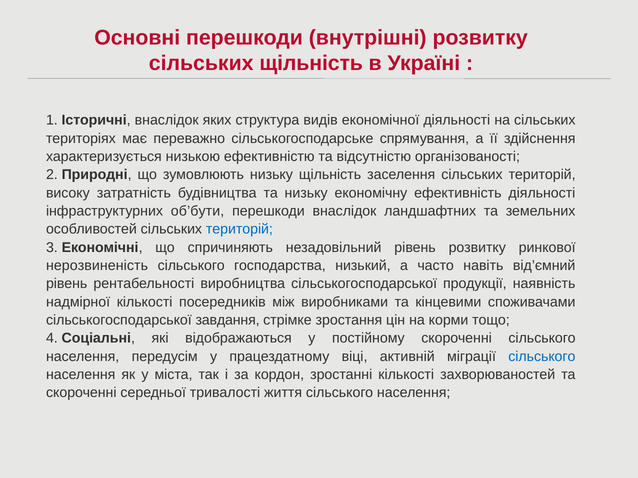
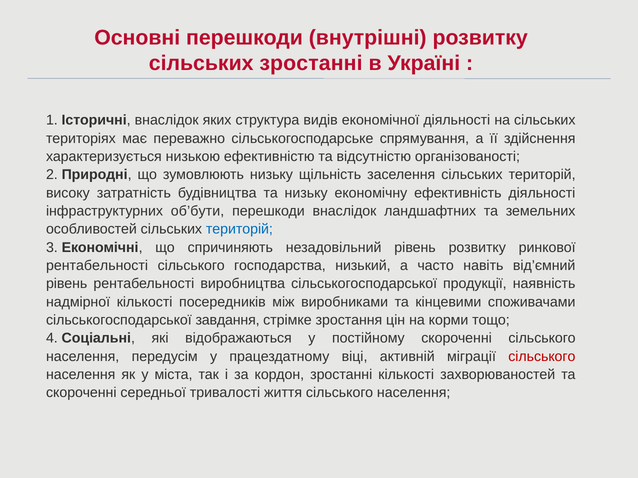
сільських щільність: щільність -> зростанні (311, 63)
нерозвиненість: нерозвиненість -> рентабельності (97, 266)
сільського colour: blue -> red (542, 357)
